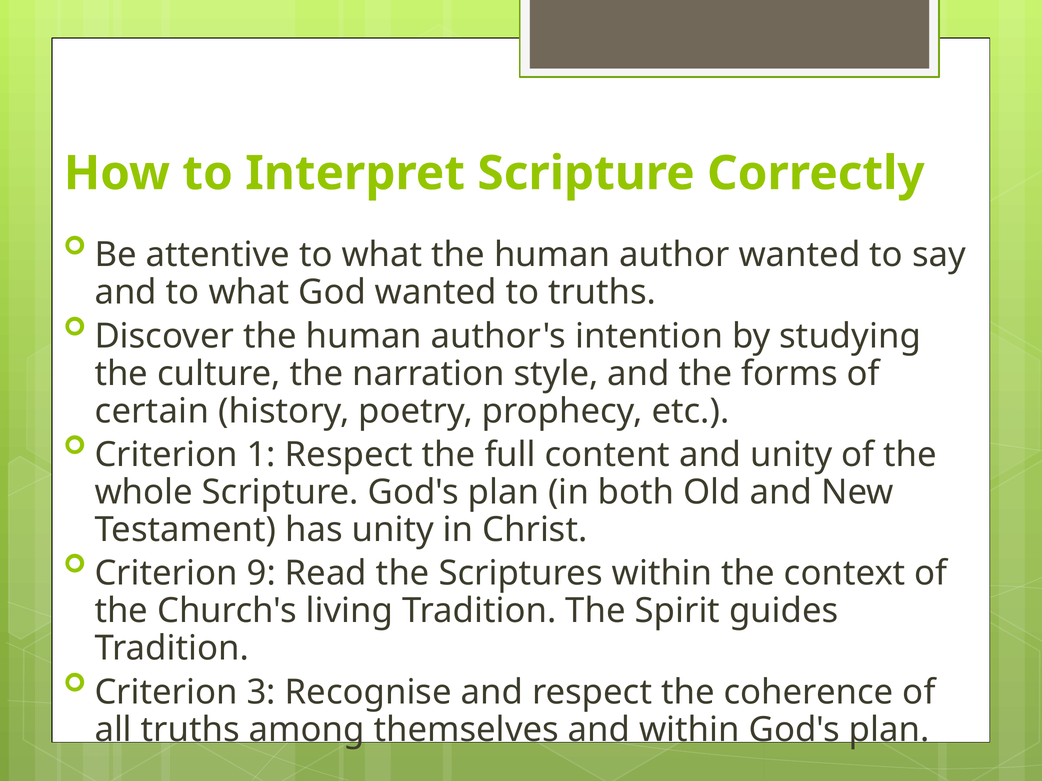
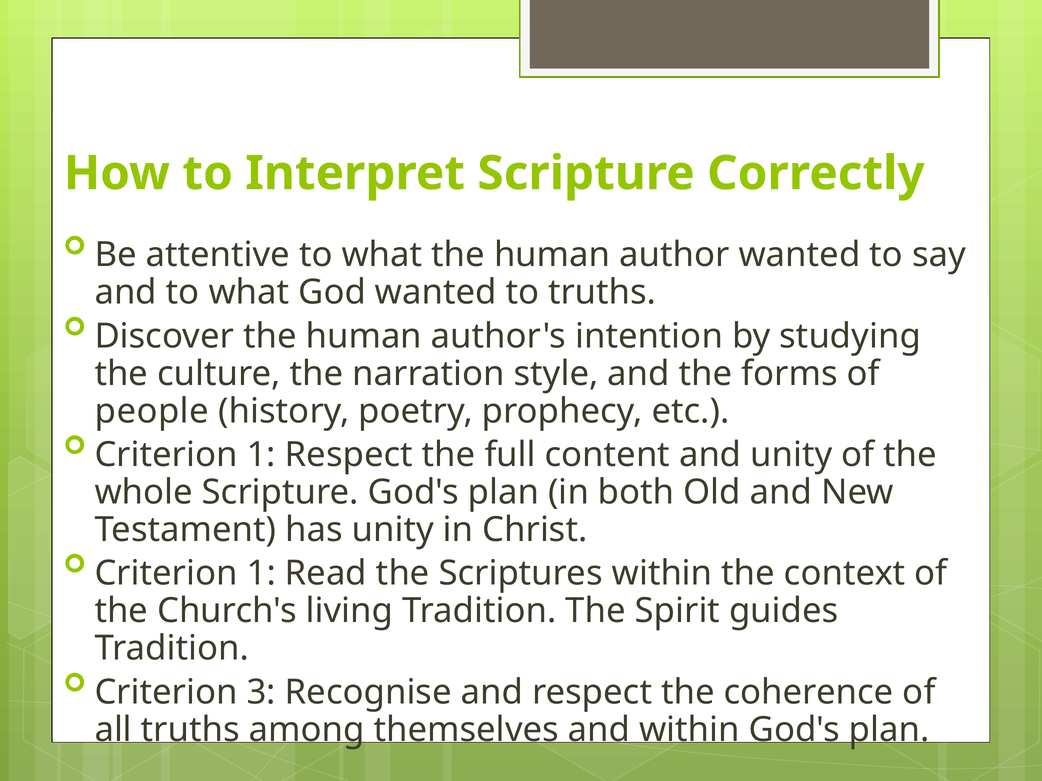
certain: certain -> people (152, 411)
9: 9 -> 1 (261, 574)
